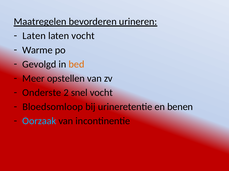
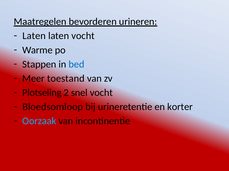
Gevolgd: Gevolgd -> Stappen (39, 64)
bed colour: orange -> blue (77, 64)
opstellen: opstellen -> toestand (66, 79)
Onderste: Onderste -> Plotseling (42, 93)
benen: benen -> korter (180, 107)
